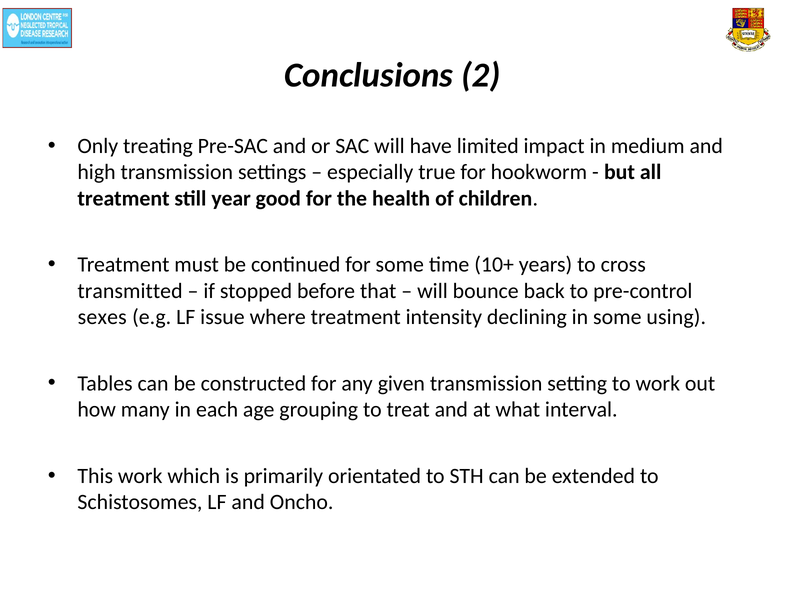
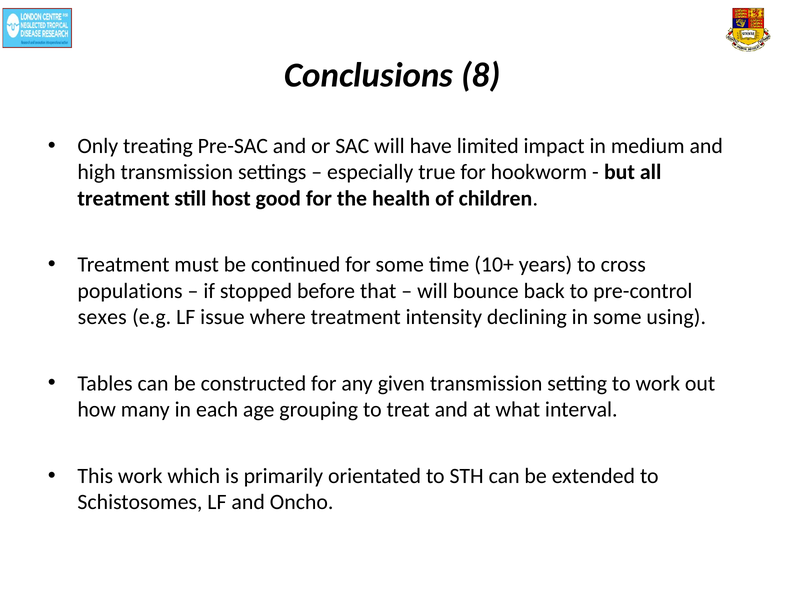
2: 2 -> 8 (481, 75)
year: year -> host (231, 198)
transmitted: transmitted -> populations (130, 291)
